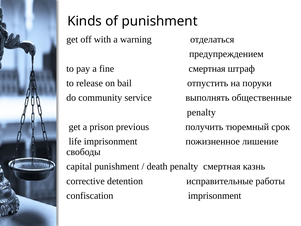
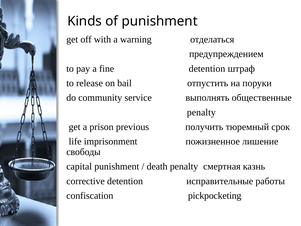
fine смертная: смертная -> detention (207, 69)
confiscation imprisonment: imprisonment -> pickpocketing (215, 195)
